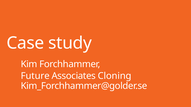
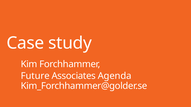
Cloning: Cloning -> Agenda (115, 76)
